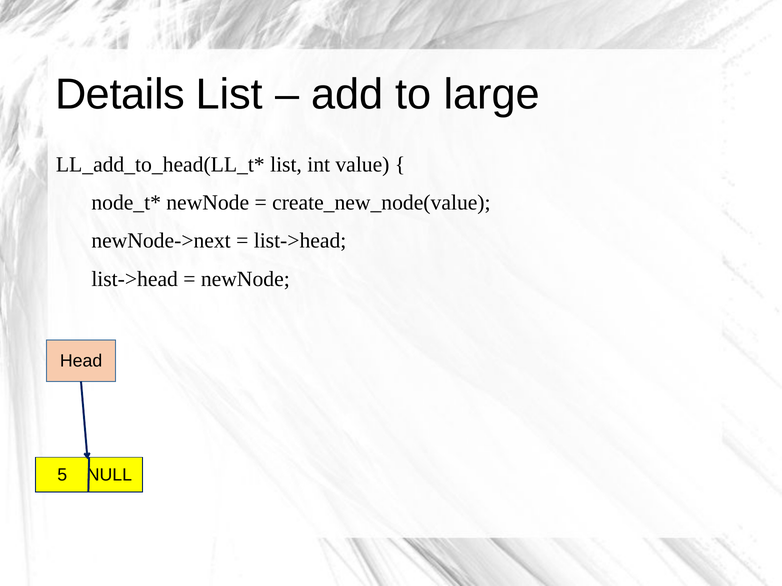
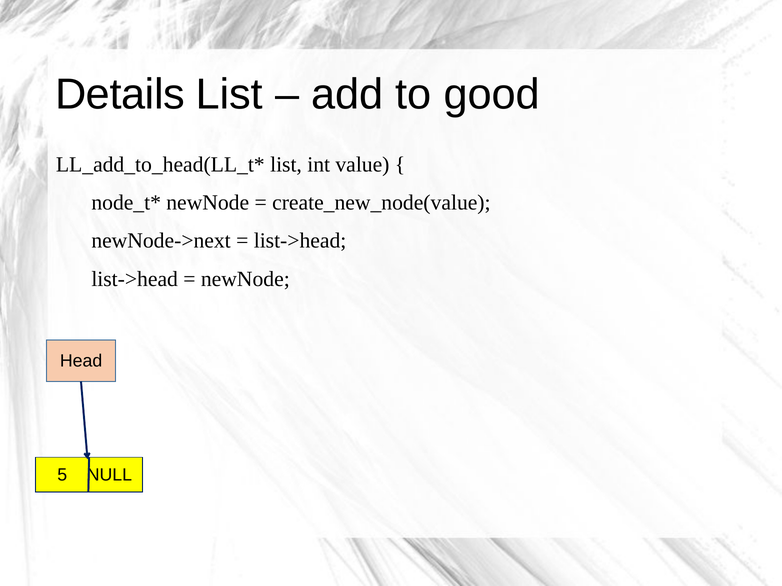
large: large -> good (492, 94)
